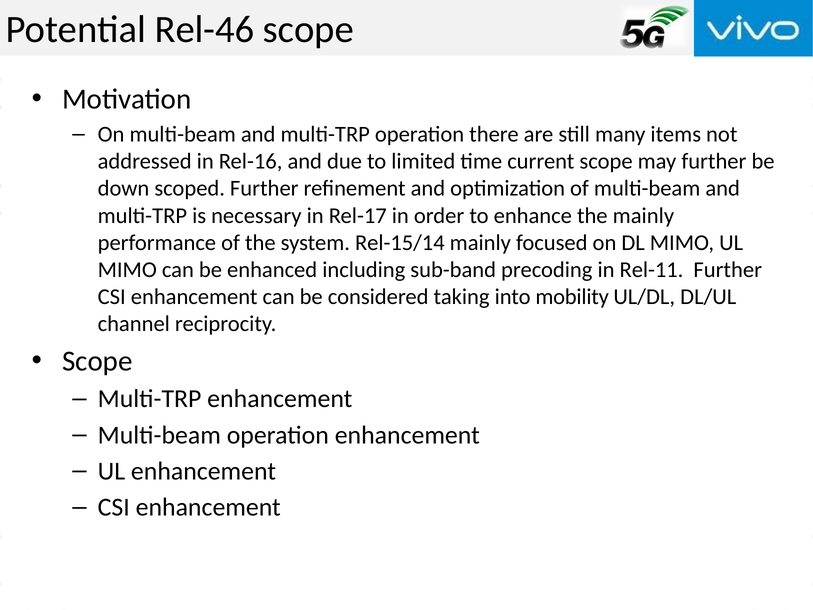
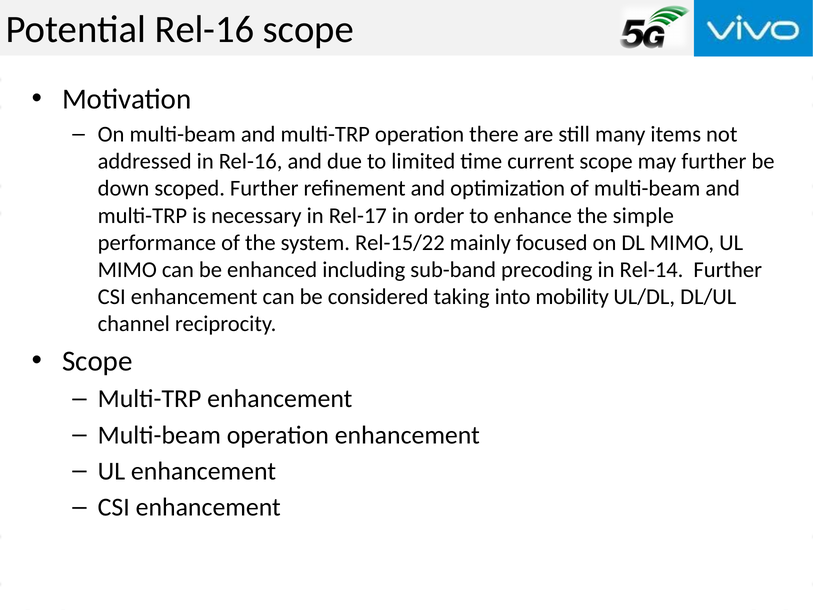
Potential Rel-46: Rel-46 -> Rel-16 (204, 30)
the mainly: mainly -> simple (643, 215)
Rel-15/14: Rel-15/14 -> Rel-15/22 (400, 243)
Rel-11: Rel-11 -> Rel-14 (651, 270)
